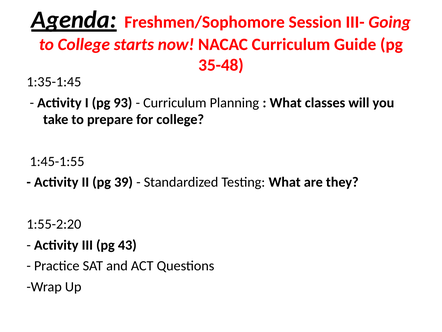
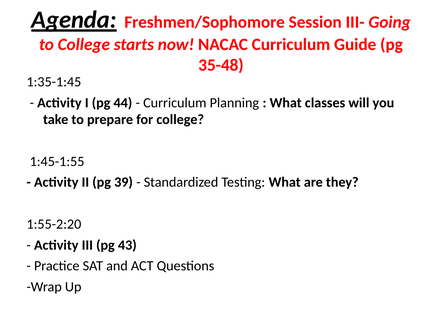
93: 93 -> 44 (123, 103)
